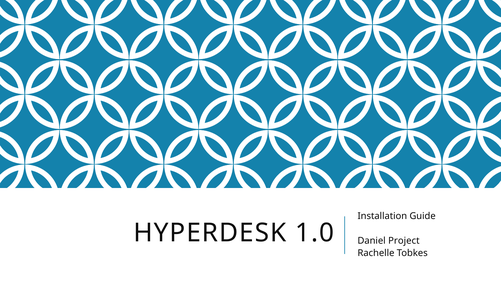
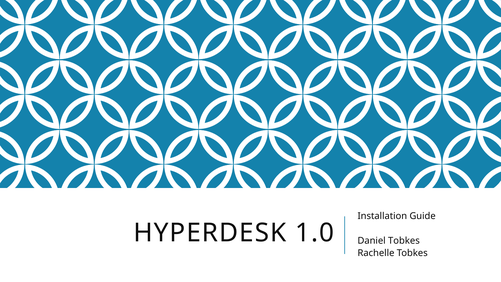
Daniel Project: Project -> Tobkes (404, 241)
